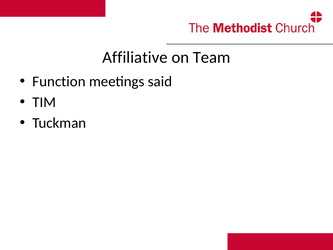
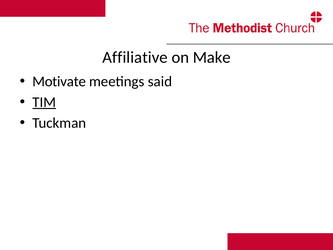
Team: Team -> Make (212, 57)
Function: Function -> Motivate (59, 81)
TIM underline: none -> present (44, 102)
